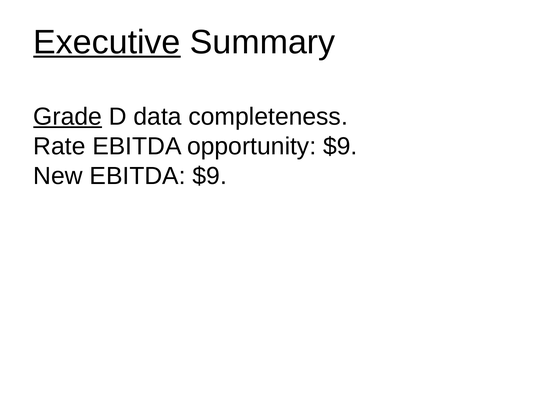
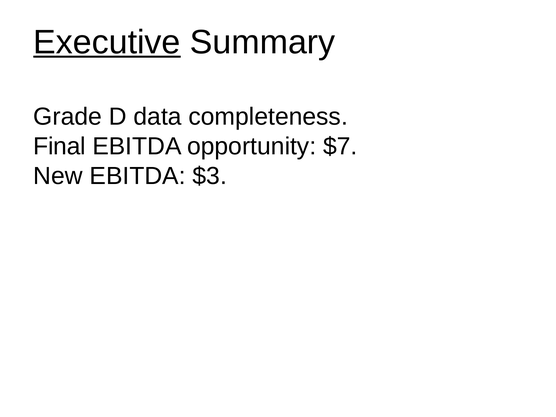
Grade underline: present -> none (68, 117)
Rate: Rate -> Final (59, 146)
opportunity $9: $9 -> $7 (340, 146)
EBITDA $9: $9 -> $3 (210, 176)
